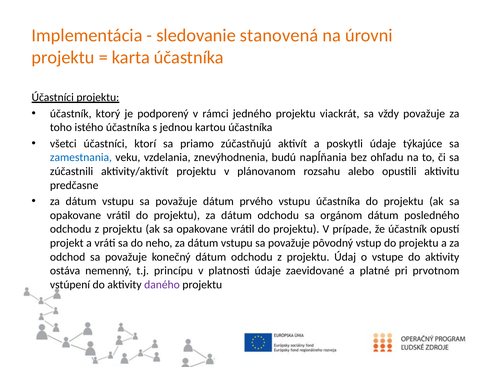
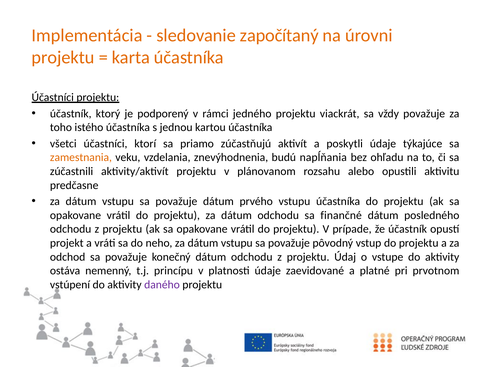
stanovená: stanovená -> započítaný (279, 36)
zamestnania colour: blue -> orange (81, 157)
orgánom: orgánom -> finančné (341, 215)
